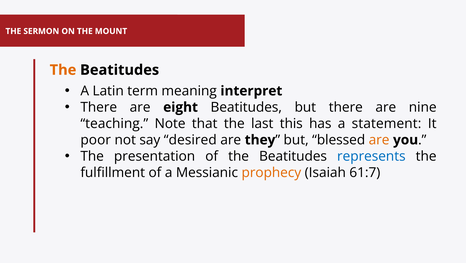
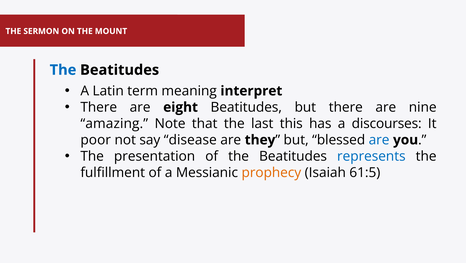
The colour: orange -> blue (63, 70)
teaching: teaching -> amazing (114, 123)
statement: statement -> discourses (387, 123)
desired: desired -> disease (190, 140)
are colour: orange -> blue (379, 140)
61:7: 61:7 -> 61:5 (365, 172)
